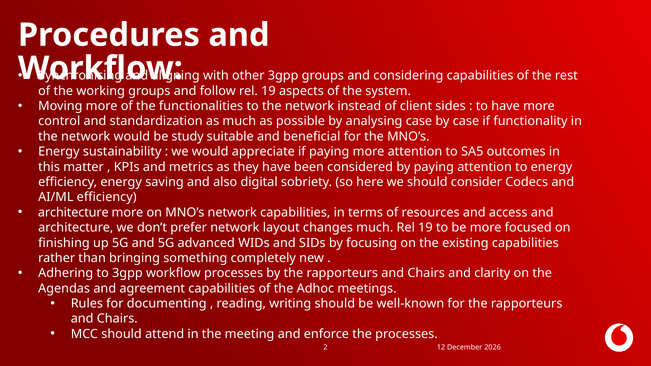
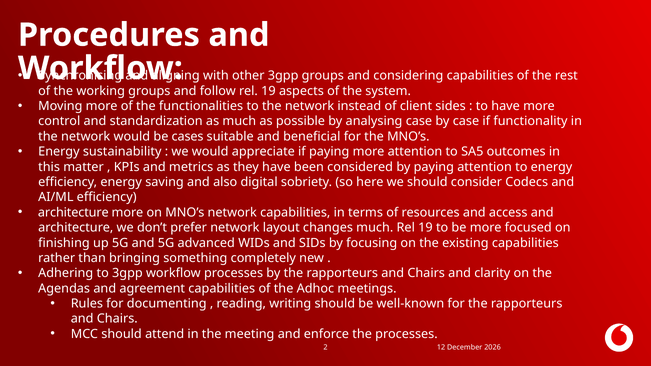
study: study -> cases (188, 137)
